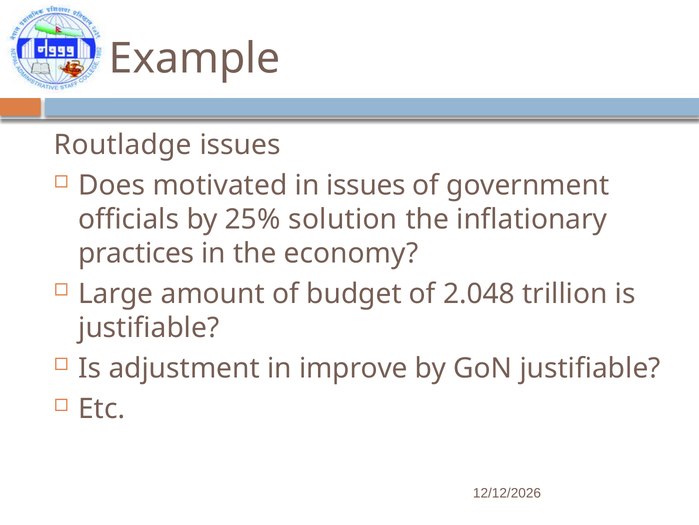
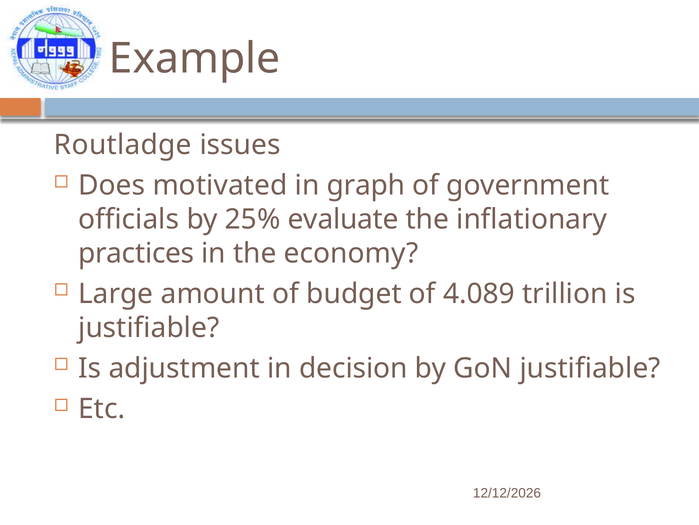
in issues: issues -> graph (366, 185)
solution: solution -> evaluate (343, 219)
2.048: 2.048 -> 4.089 (479, 293)
improve: improve -> decision (353, 368)
